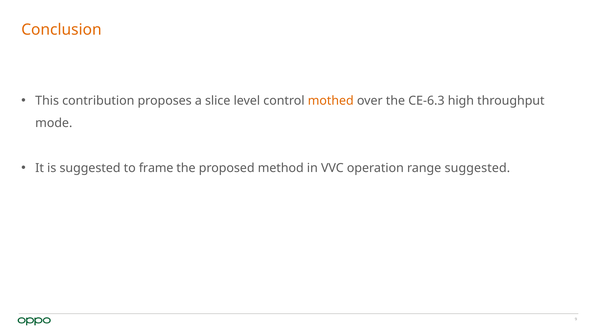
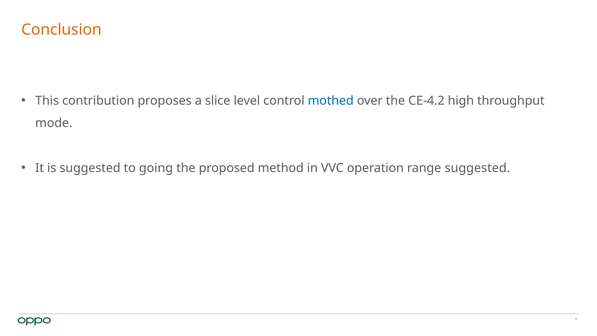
mothed colour: orange -> blue (331, 101)
CE-6.3: CE-6.3 -> CE-4.2 (426, 101)
frame: frame -> going (156, 168)
